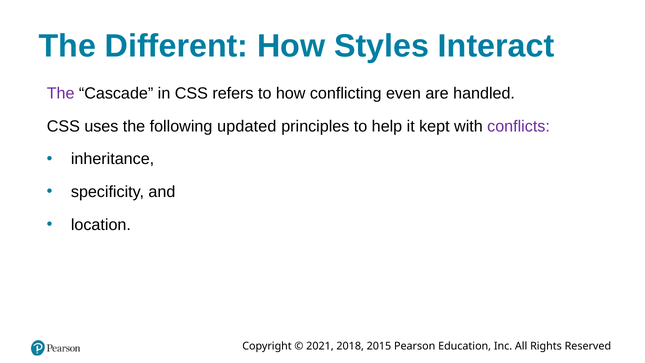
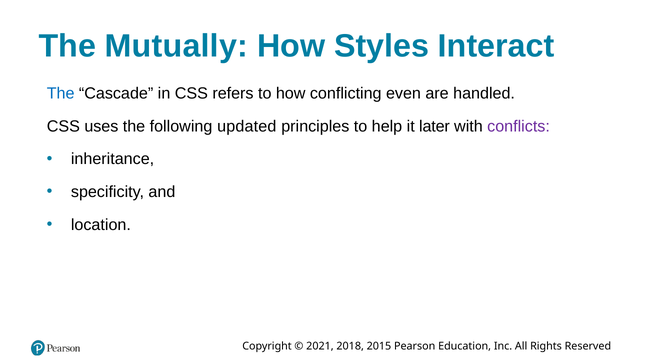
Different: Different -> Mutually (176, 46)
The colour: purple -> blue (61, 94)
kept: kept -> later (434, 126)
